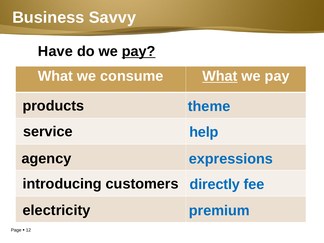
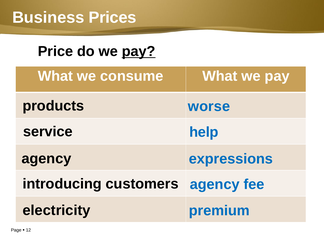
Savvy: Savvy -> Prices (113, 18)
Have: Have -> Price (55, 51)
What underline: present -> none (220, 76)
theme: theme -> worse (209, 106)
customers directly: directly -> agency (215, 184)
